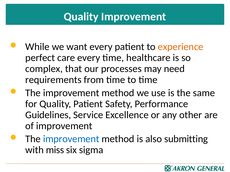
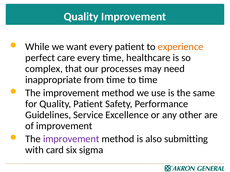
requirements: requirements -> inappropriate (53, 80)
improvement colour: blue -> purple (71, 139)
miss: miss -> card (55, 150)
